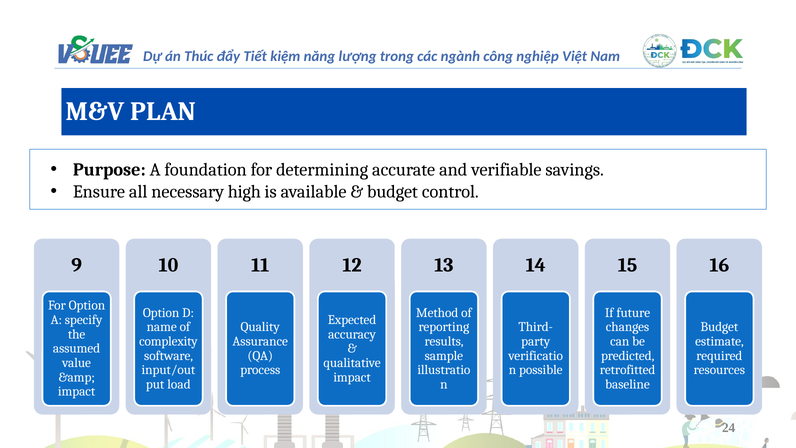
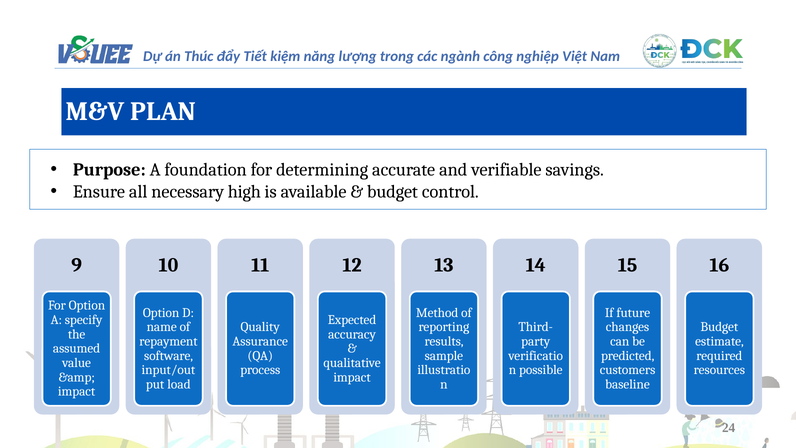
complexity: complexity -> repayment (168, 341)
retrofitted: retrofitted -> customers (628, 370)
